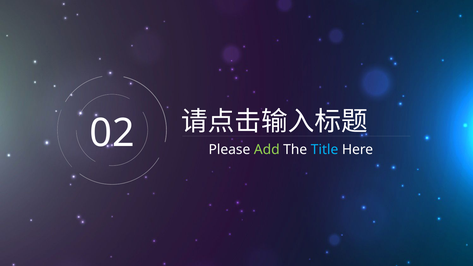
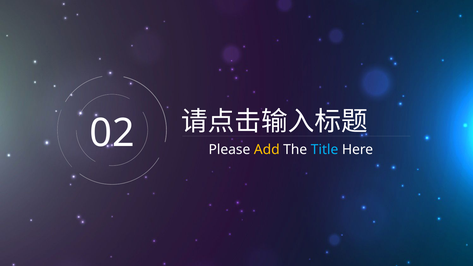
Add colour: light green -> yellow (267, 150)
